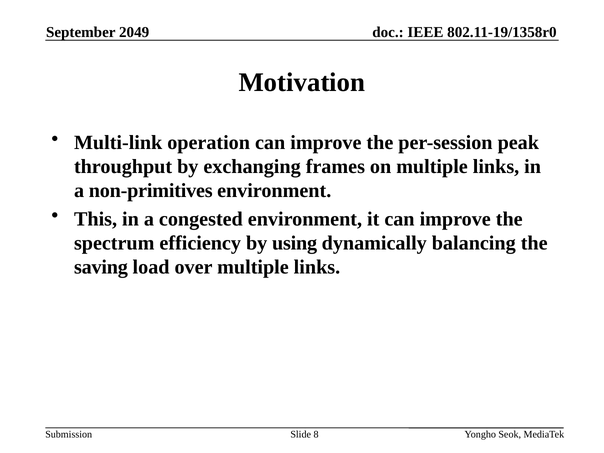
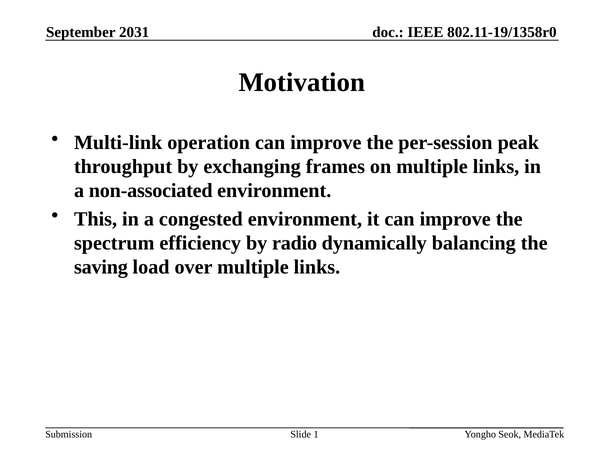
2049: 2049 -> 2031 (134, 32)
non-primitives: non-primitives -> non-associated (151, 191)
using: using -> radio (295, 243)
8: 8 -> 1 (316, 434)
